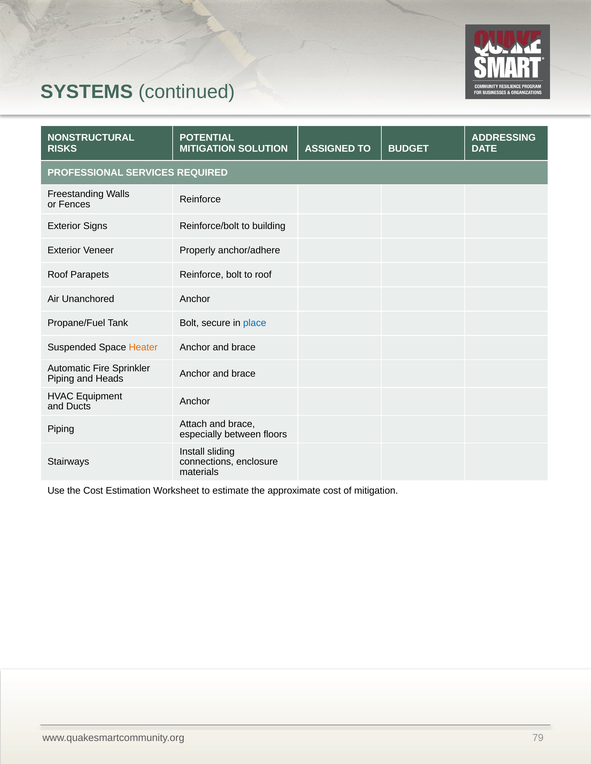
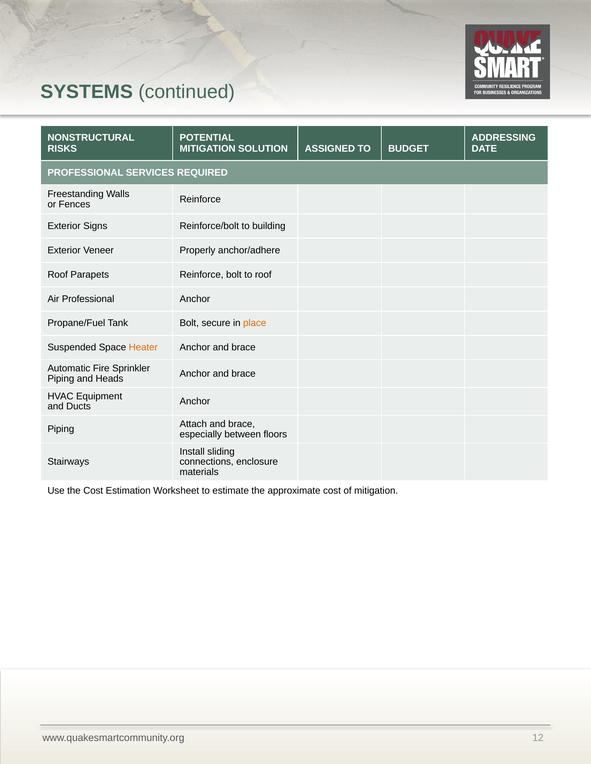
Air Unanchored: Unanchored -> Professional (88, 299)
place colour: blue -> orange (255, 323)
79: 79 -> 12 (538, 739)
